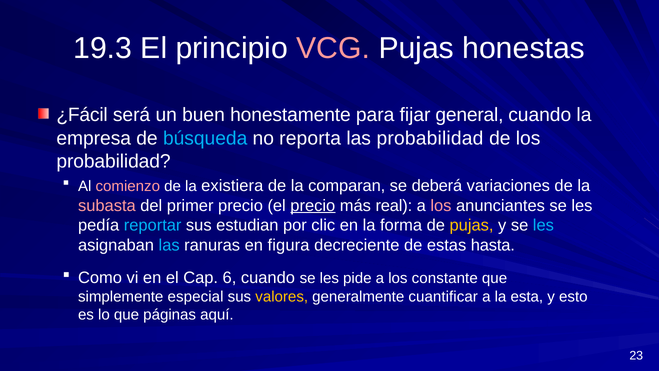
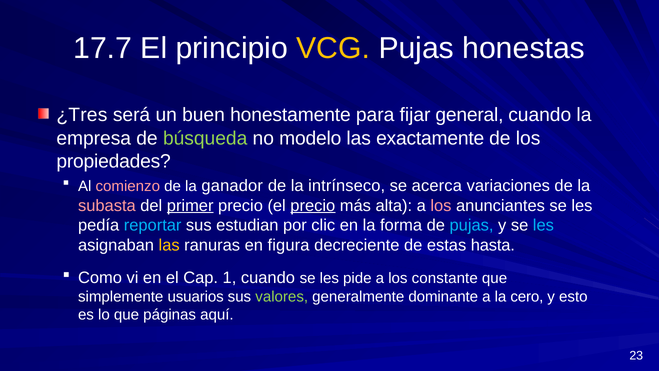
19.3: 19.3 -> 17.7 (103, 48)
VCG colour: pink -> yellow (333, 48)
¿Fácil: ¿Fácil -> ¿Tres (82, 115)
búsqueda colour: light blue -> light green (205, 138)
reporta: reporta -> modelo (310, 138)
las probabilidad: probabilidad -> exactamente (430, 138)
probabilidad: probabilidad -> propiedades (114, 161)
existiera: existiera -> ganador (232, 186)
comparan: comparan -> intrínseco (347, 186)
deberá: deberá -> acerca (437, 186)
primer underline: none -> present (190, 205)
real: real -> alta (394, 205)
pujas colour: yellow -> light blue (472, 225)
las colour: light blue -> yellow (169, 245)
6: 6 -> 1 (229, 278)
especial: especial -> usuarios (196, 297)
valores colour: yellow -> light green (282, 297)
cuantificar: cuantificar -> dominante (443, 297)
esta: esta -> cero (527, 297)
